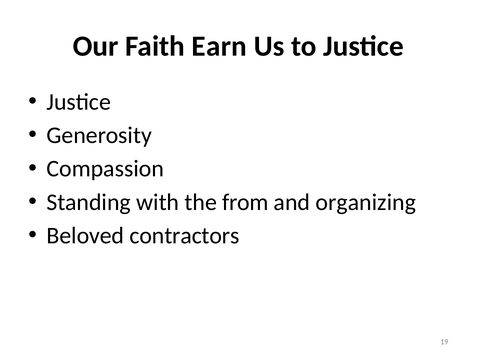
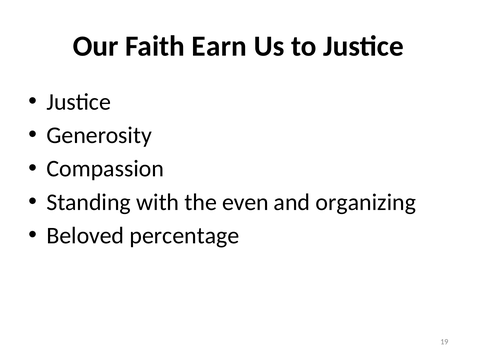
from: from -> even (245, 202)
contractors: contractors -> percentage (184, 235)
